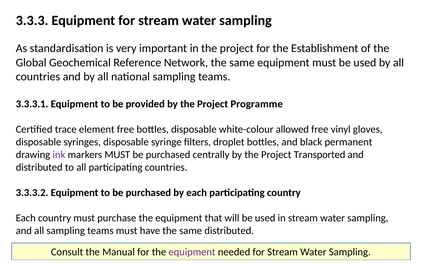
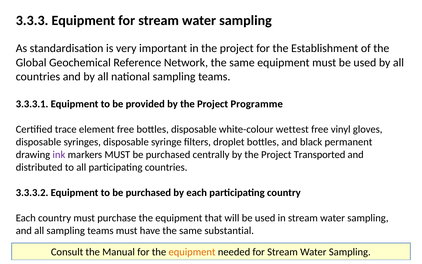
allowed: allowed -> wettest (292, 129)
same distributed: distributed -> substantial (229, 230)
equipment colour: purple -> orange (192, 252)
